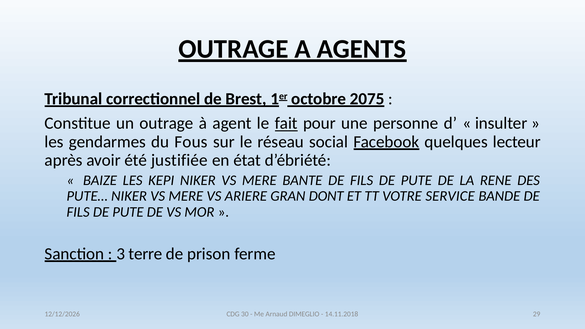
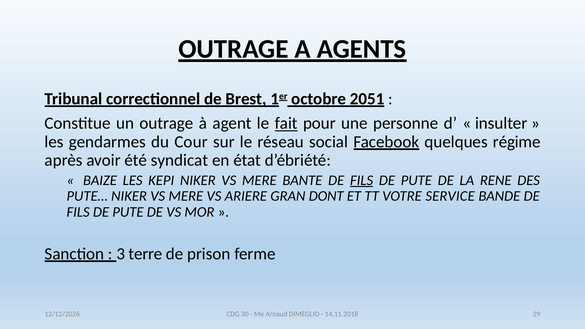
2075: 2075 -> 2051 (367, 99)
Fous: Fous -> Cour (191, 142)
lecteur: lecteur -> régime (517, 142)
justifiée: justifiée -> syndicat (179, 160)
FILS underline: none -> present (362, 180)
